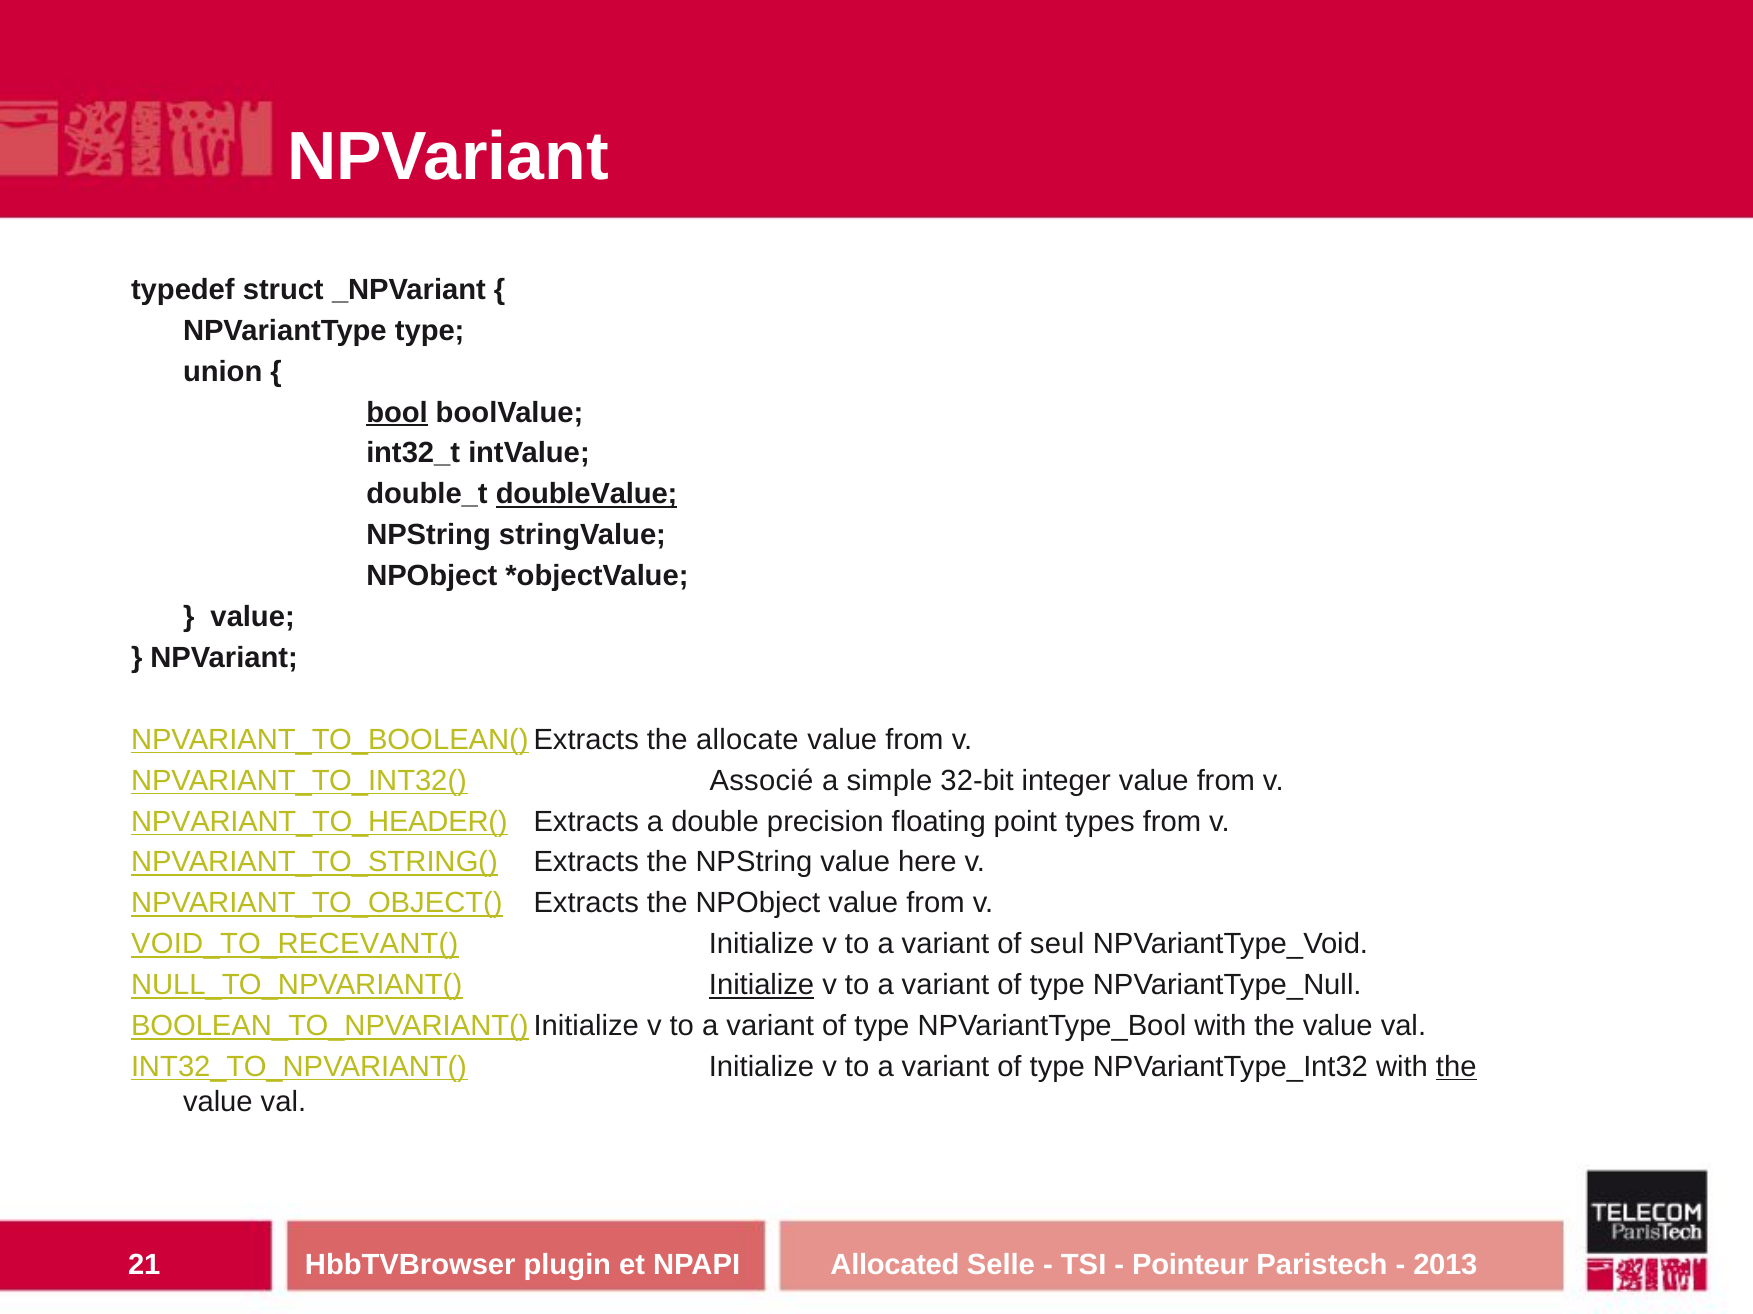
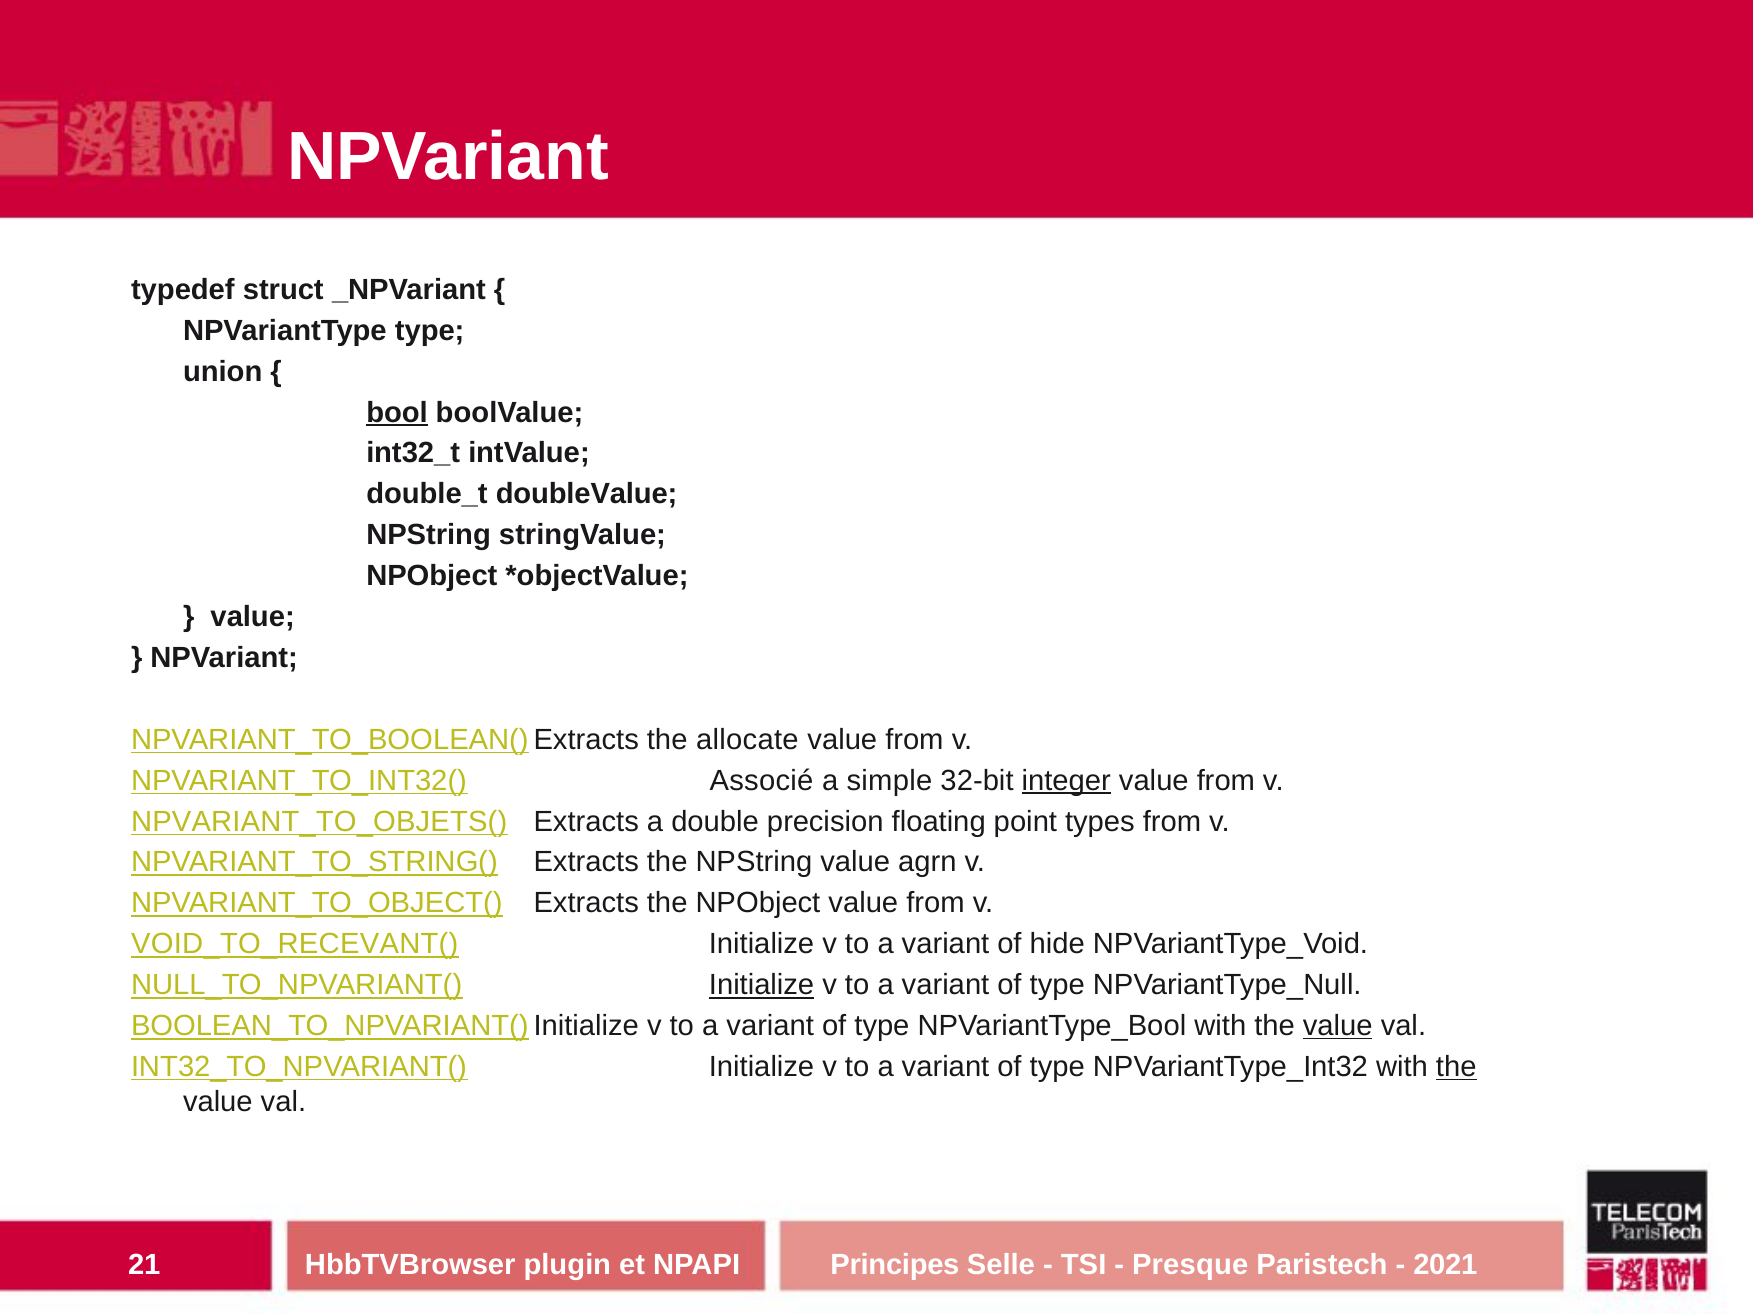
doubleValue underline: present -> none (587, 495)
integer underline: none -> present (1066, 781)
NPVARIANT_TO_HEADER(: NPVARIANT_TO_HEADER( -> NPVARIANT_TO_OBJETS( (319, 822)
here: here -> agrn (927, 863)
seul: seul -> hide (1057, 945)
value underline: none -> present (1338, 1027)
Allocated: Allocated -> Principes (895, 1266)
Pointeur: Pointeur -> Presque (1190, 1266)
2013: 2013 -> 2021 (1445, 1266)
